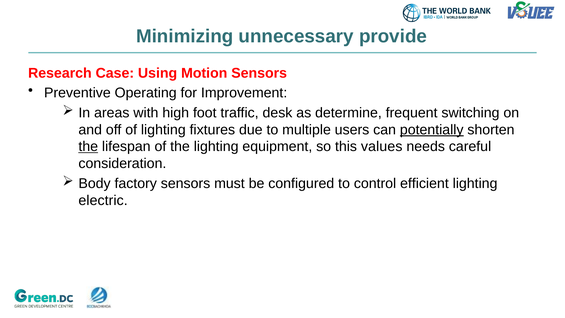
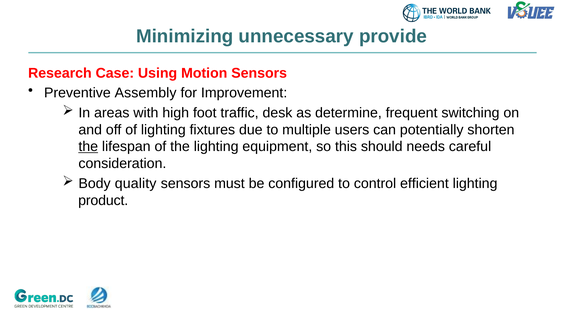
Operating: Operating -> Assembly (146, 93)
potentially underline: present -> none (432, 130)
values: values -> should (382, 147)
factory: factory -> quality (136, 183)
electric: electric -> product (103, 200)
